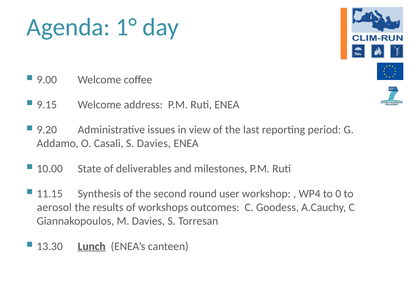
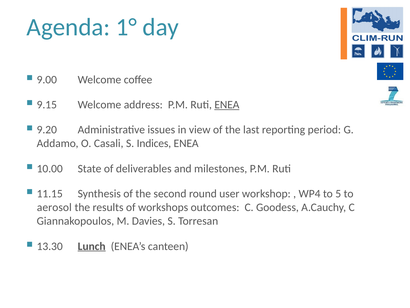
ENEA underline: none -> present (227, 105)
S Davies: Davies -> Indices (154, 143)
0: 0 -> 5 (338, 193)
